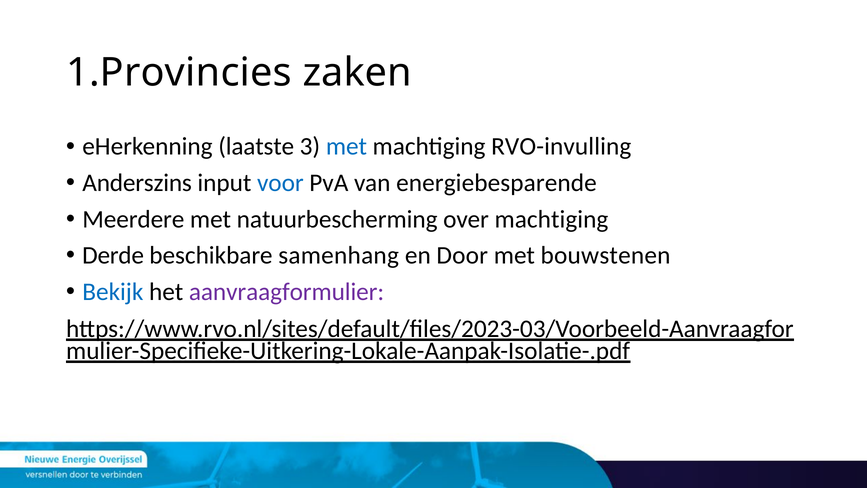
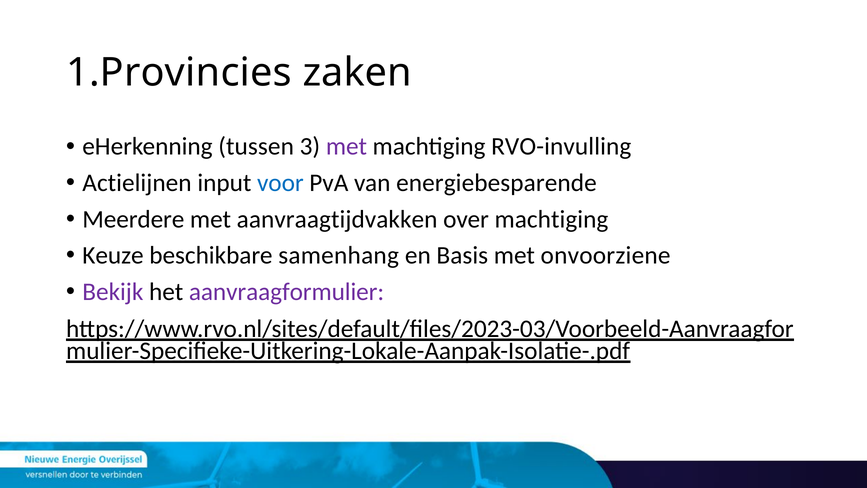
laatste: laatste -> tussen (256, 147)
met colour: blue -> purple (346, 147)
Anderszins: Anderszins -> Actielijnen (137, 183)
natuurbescherming: natuurbescherming -> aanvraagtijdvakken (337, 219)
Derde: Derde -> Keuze (113, 255)
Door: Door -> Basis (462, 255)
bouwstenen: bouwstenen -> onvoorziene (606, 255)
Bekijk colour: blue -> purple (113, 292)
